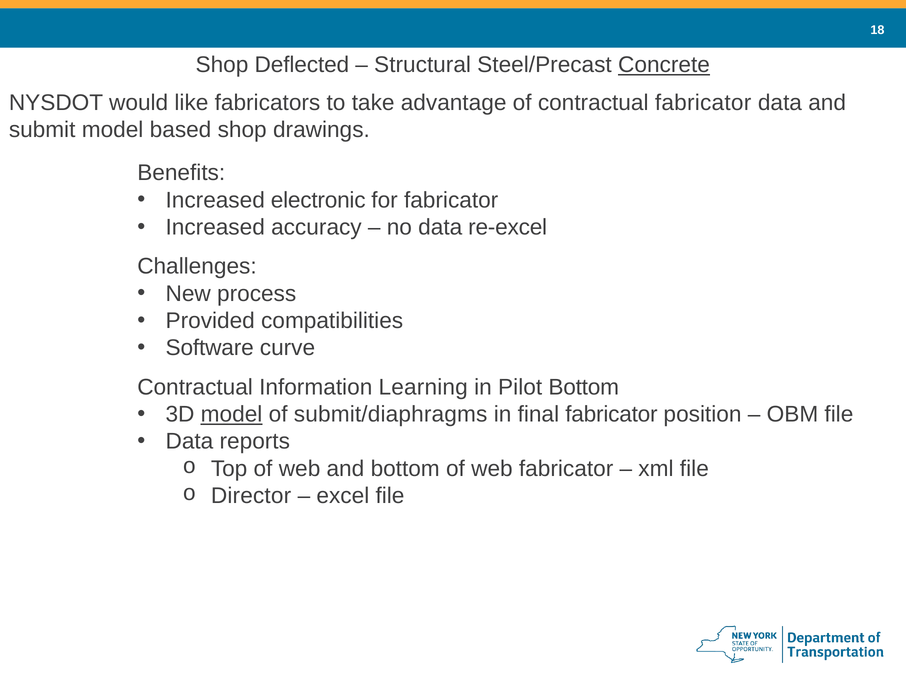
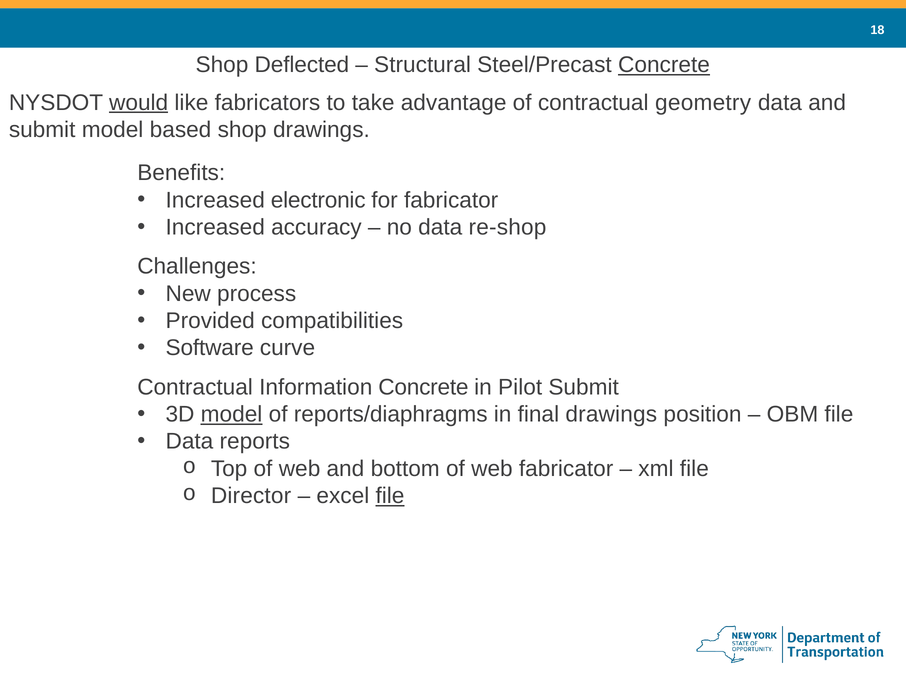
would underline: none -> present (139, 103)
contractual fabricator: fabricator -> geometry (703, 103)
re-excel: re-excel -> re-shop (507, 227)
Information Learning: Learning -> Concrete (423, 387)
Pilot Bottom: Bottom -> Submit (584, 387)
submit/diaphragms: submit/diaphragms -> reports/diaphragms (391, 415)
final fabricator: fabricator -> drawings (611, 415)
file underline: none -> present (390, 496)
